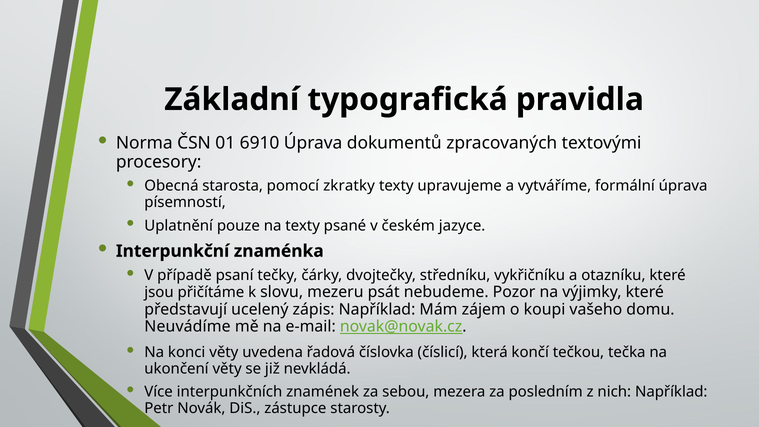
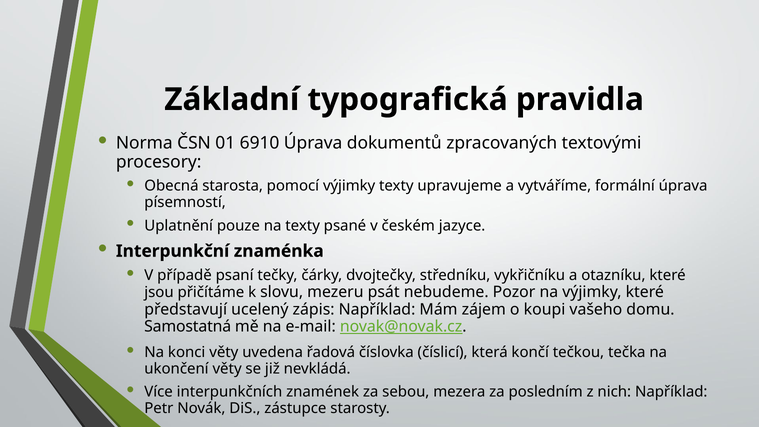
pomocí zkratky: zkratky -> výjimky (349, 186)
Neuvádíme: Neuvádíme -> Samostatná (188, 326)
